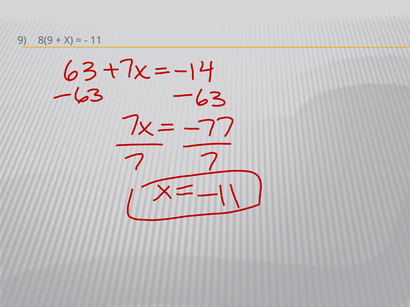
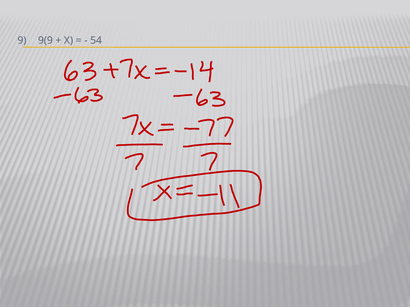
8(9: 8(9 -> 9(9 (45, 40)
11: 11 -> 54 (96, 40)
